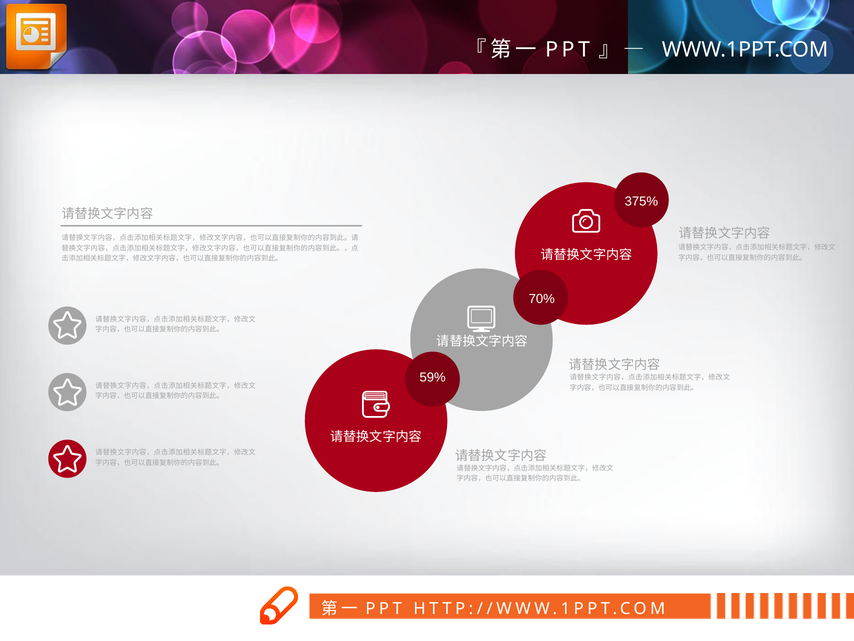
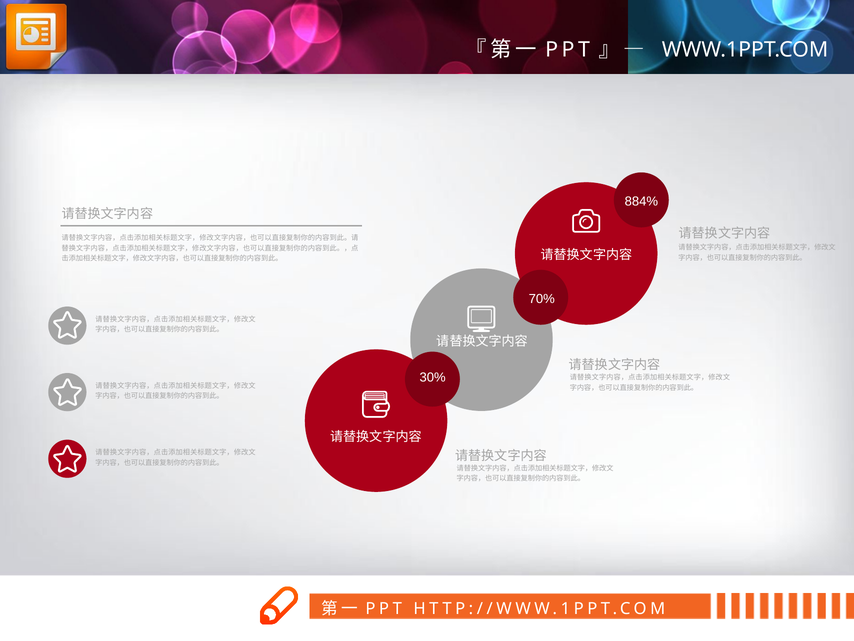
375%: 375% -> 884% (641, 201)
59%: 59% -> 30% (433, 377)
